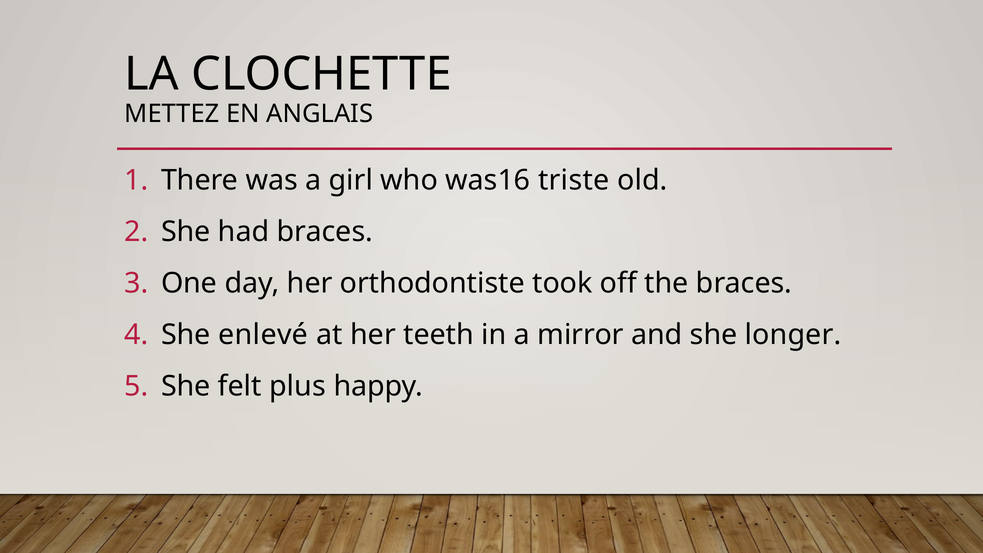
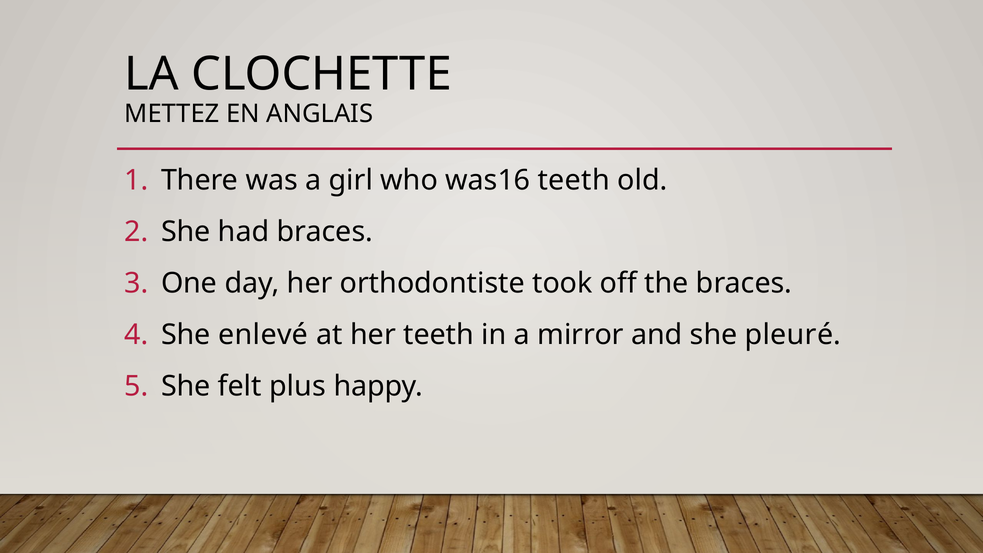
was16 triste: triste -> teeth (574, 180)
longer: longer -> pleuré (793, 335)
